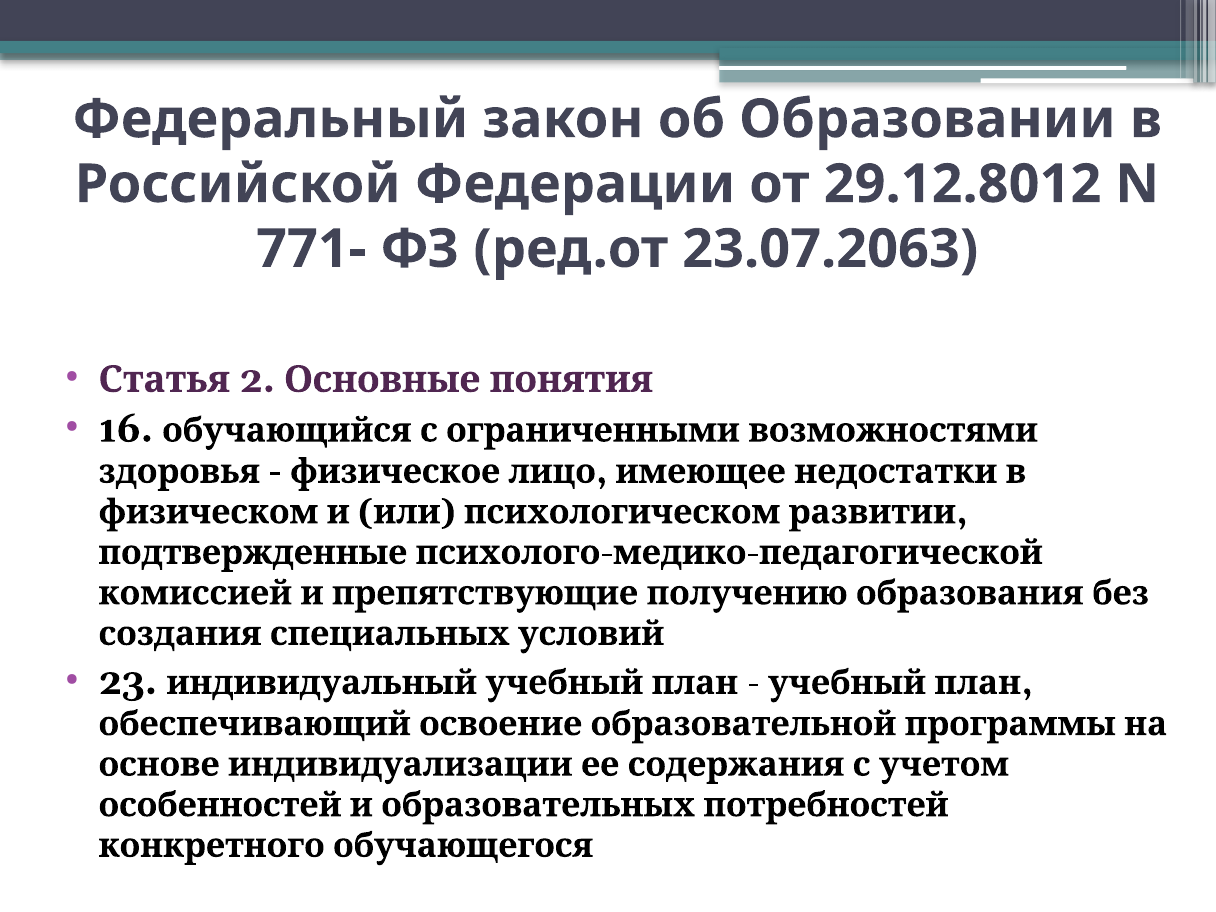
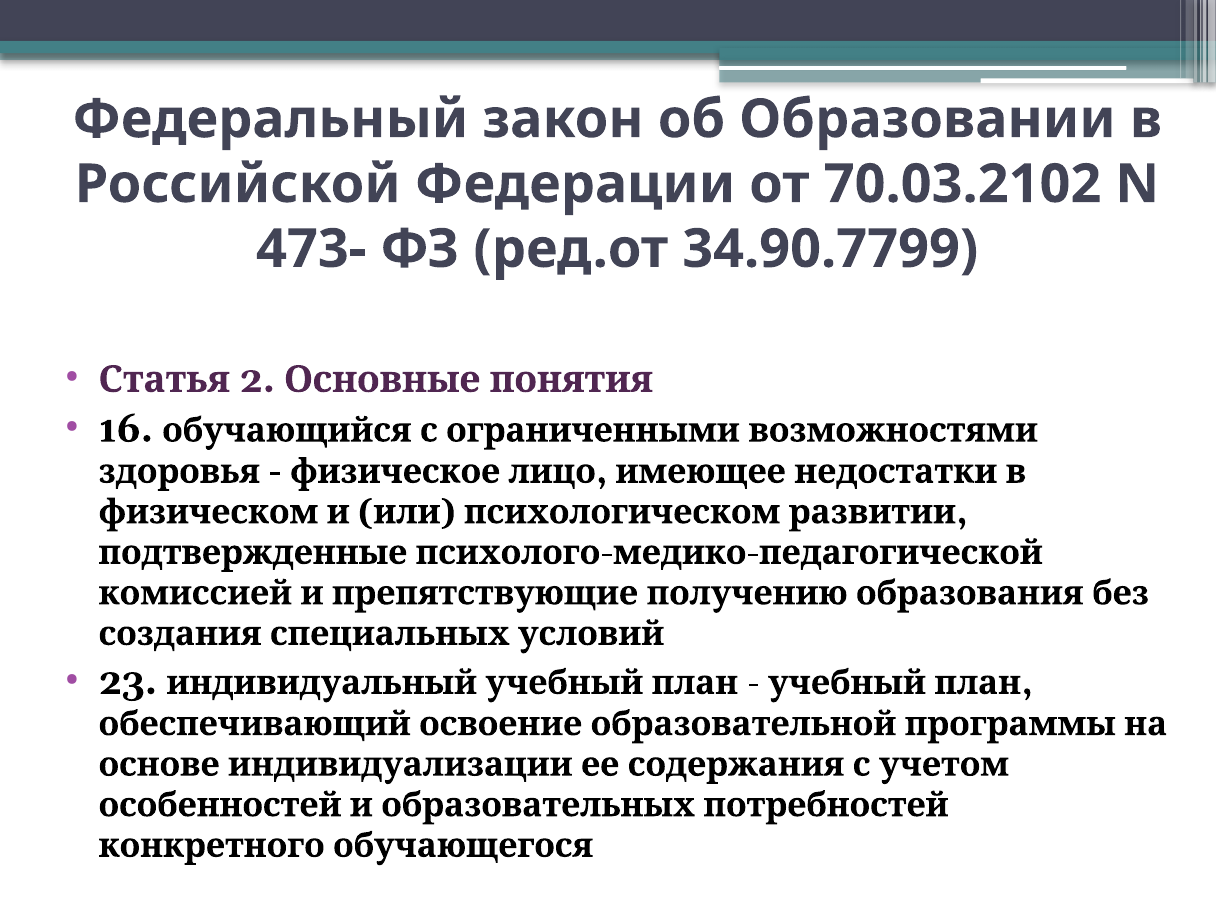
29.12.8012: 29.12.8012 -> 70.03.2102 (963, 184)
771-: 771- -> 473- (311, 249)
23.07.2063: 23.07.2063 -> 34.90.7799 (830, 249)
